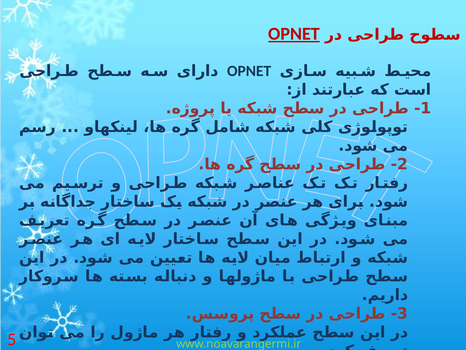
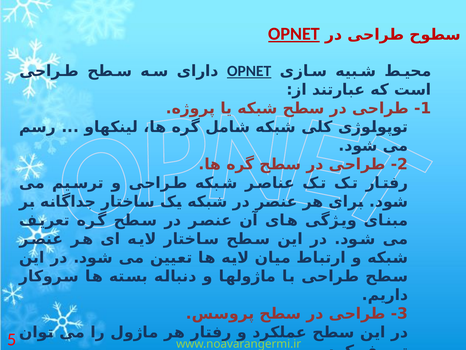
OPNET underline: none -> present (249, 71)
